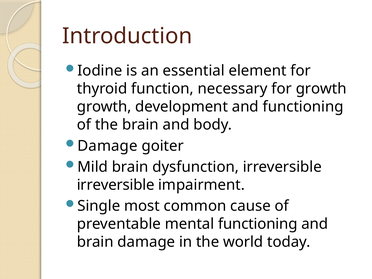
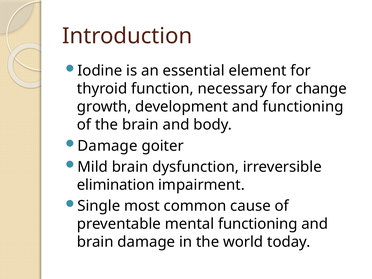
for growth: growth -> change (321, 89)
irreversible: irreversible -> elimination (116, 185)
